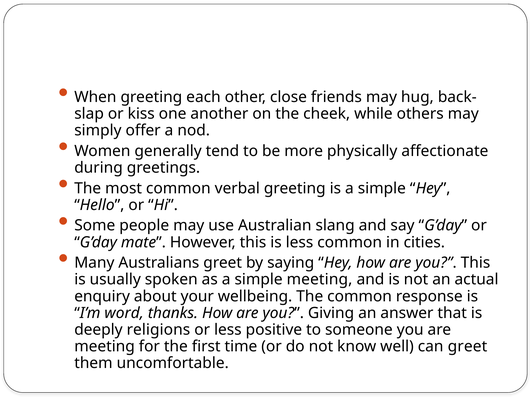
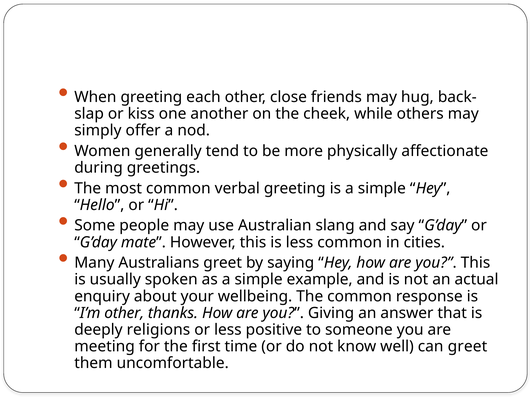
simple meeting: meeting -> example (320, 280)
I’m word: word -> other (124, 313)
